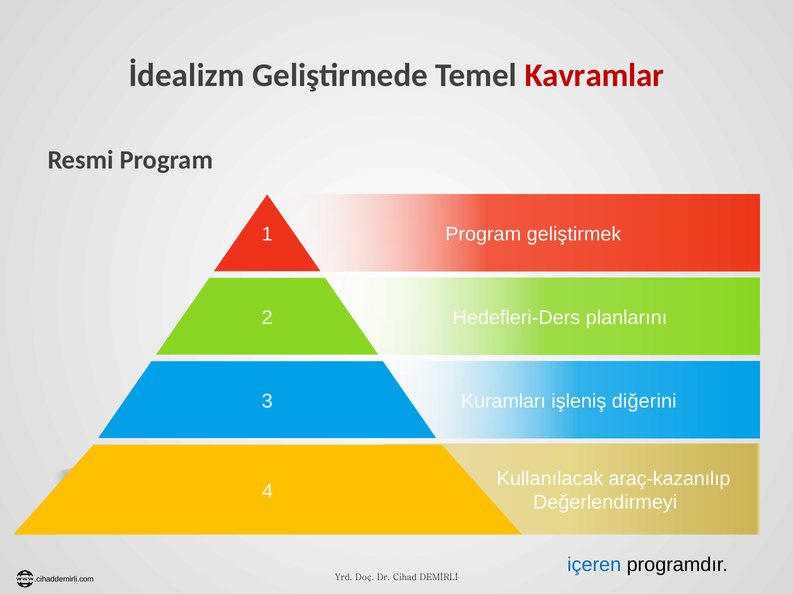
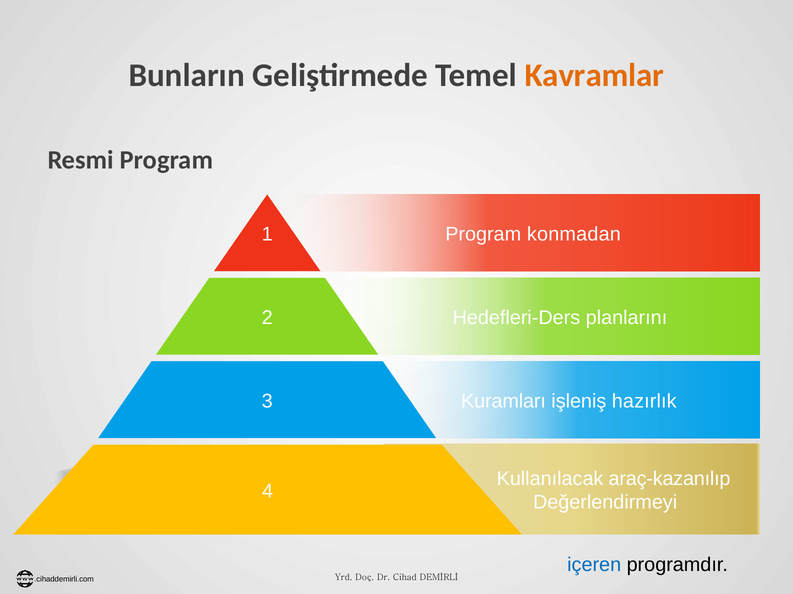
İdealizm: İdealizm -> Bunların (187, 76)
Kavramlar colour: red -> orange (594, 76)
geliştirmek: geliştirmek -> konmadan (574, 235)
diğerini: diğerini -> hazırlık (644, 402)
